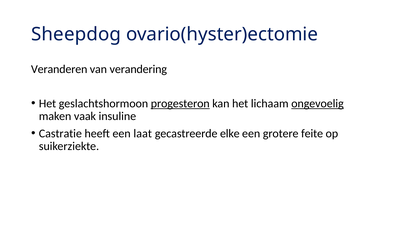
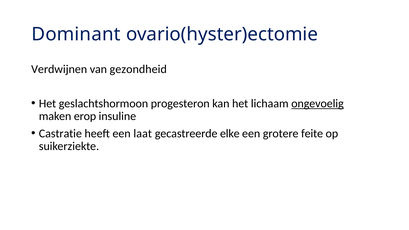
Sheepdog: Sheepdog -> Dominant (76, 34)
Veranderen: Veranderen -> Verdwijnen (59, 69)
verandering: verandering -> gezondheid (138, 69)
progesteron underline: present -> none (180, 103)
vaak: vaak -> erop (85, 116)
